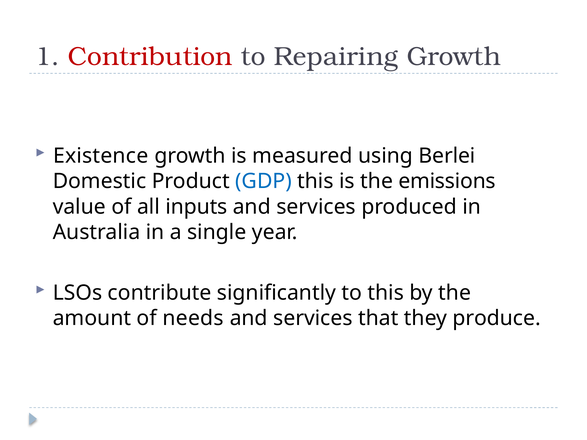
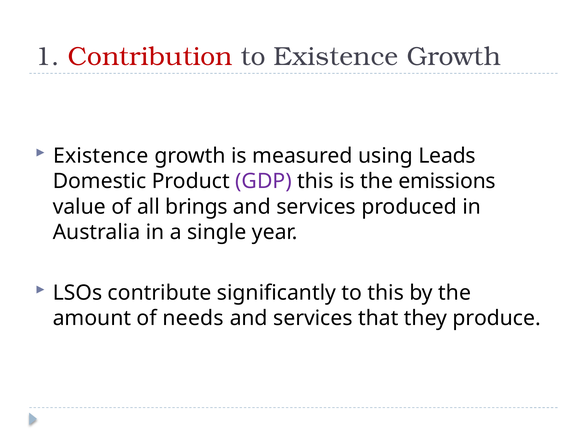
to Repairing: Repairing -> Existence (336, 57)
Berlei: Berlei -> Leads (447, 156)
GDP colour: blue -> purple (264, 181)
inputs: inputs -> brings (196, 207)
